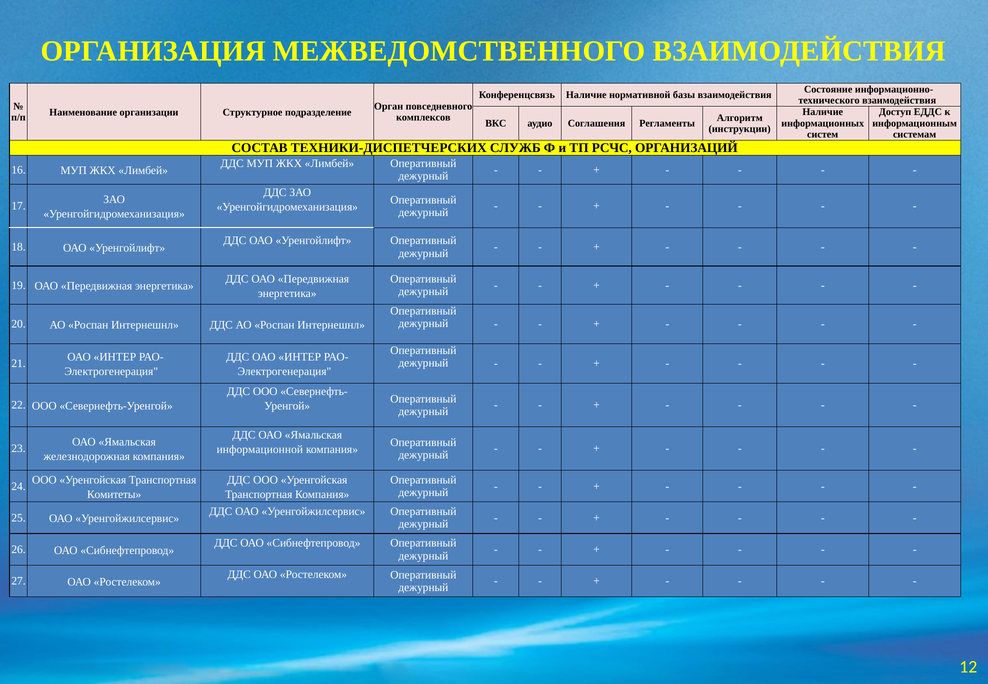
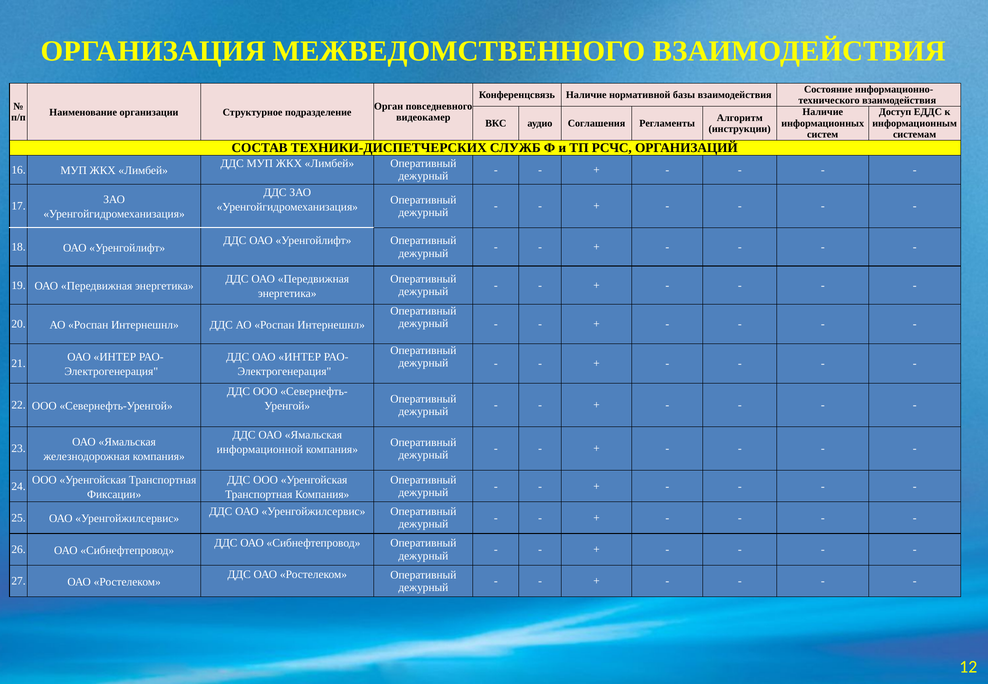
комплексов: комплексов -> видеокамер (423, 118)
Комитеты: Комитеты -> Фиксации (114, 494)
